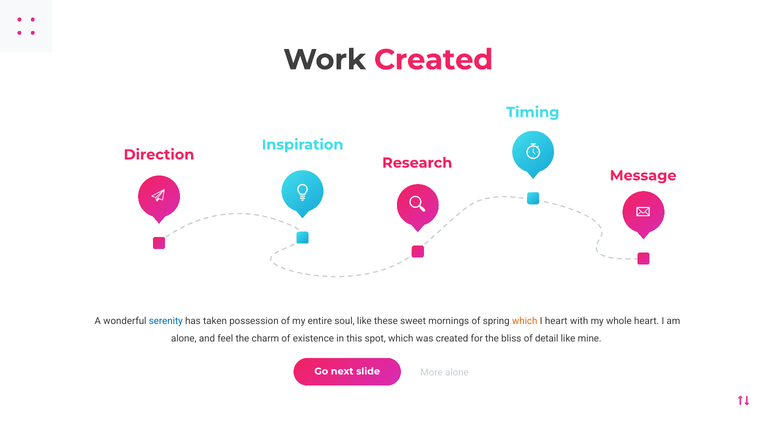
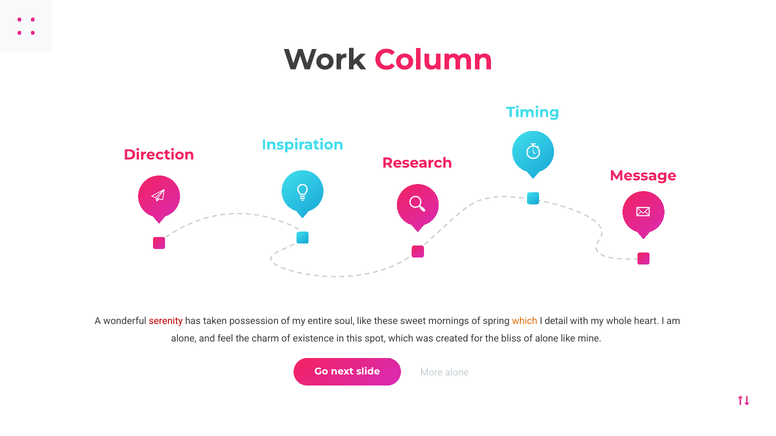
Work Created: Created -> Column (434, 60)
serenity colour: blue -> red (166, 322)
I heart: heart -> detail (556, 322)
of detail: detail -> alone (547, 339)
